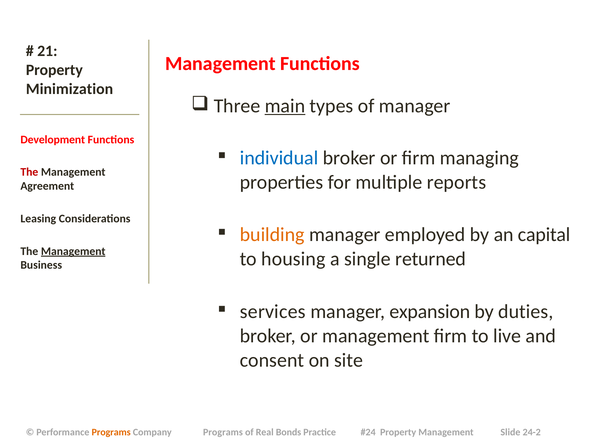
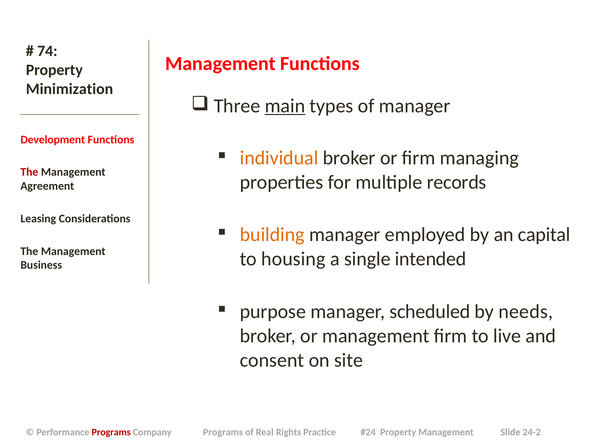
21: 21 -> 74 (47, 51)
individual colour: blue -> orange (279, 158)
reports: reports -> records (457, 182)
Management underline: present -> none (73, 251)
returned: returned -> intended (431, 259)
services: services -> purpose (273, 311)
expansion: expansion -> scheduled (430, 311)
duties: duties -> needs (526, 311)
Programs colour: orange -> red (111, 432)
Bonds: Bonds -> Rights (289, 432)
